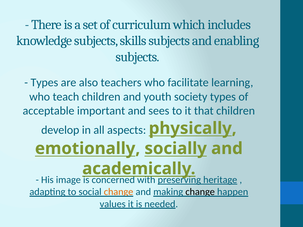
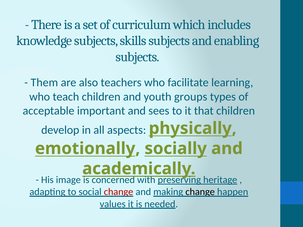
Types: Types -> Them (44, 83)
society: society -> groups (191, 97)
change colour: orange -> red (119, 192)
